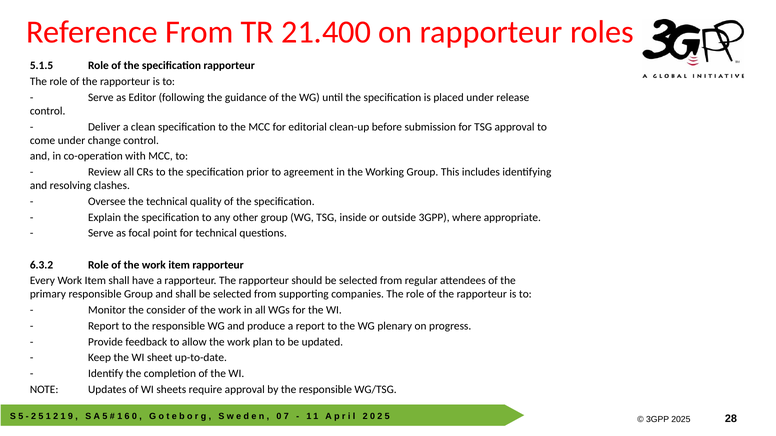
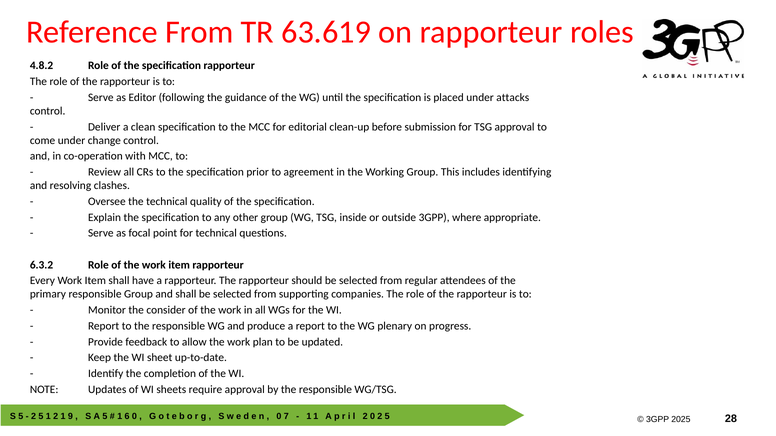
21.400: 21.400 -> 63.619 (326, 32)
5.1.5: 5.1.5 -> 4.8.2 (42, 66)
release: release -> attacks (513, 98)
